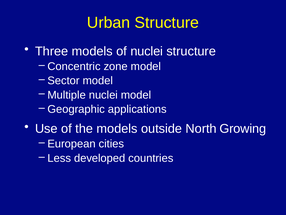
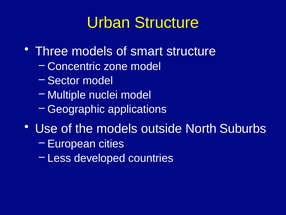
of nuclei: nuclei -> smart (147, 51)
Growing: Growing -> Suburbs (243, 128)
